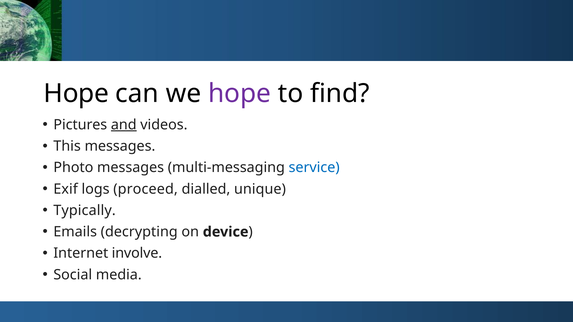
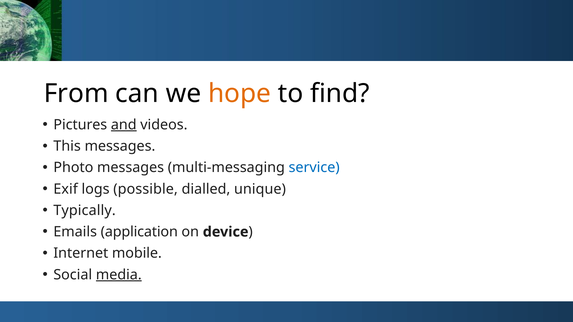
Hope: Hope -> From (76, 94)
hope colour: purple -> orange (240, 94)
proceed: proceed -> possible (146, 189)
decrypting: decrypting -> application (139, 232)
involve: involve -> mobile (137, 254)
media underline: none -> present (119, 275)
